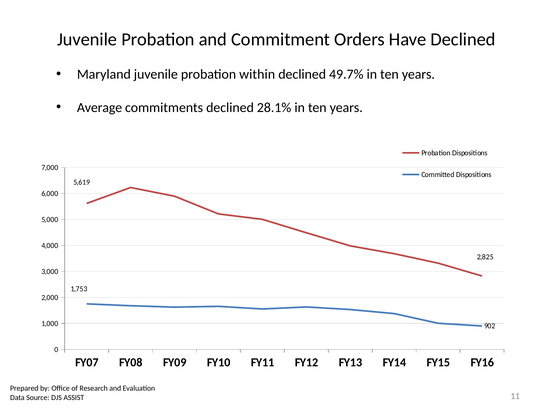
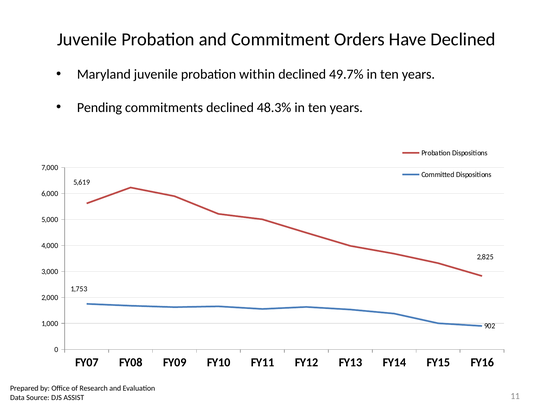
Average: Average -> Pending (100, 107)
28.1%: 28.1% -> 48.3% (274, 107)
